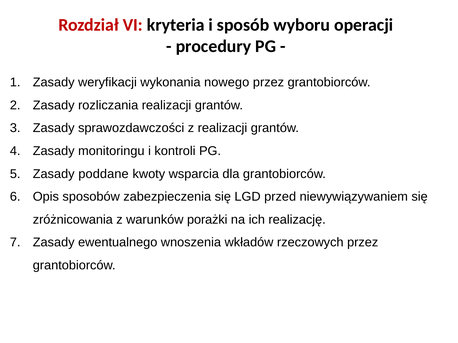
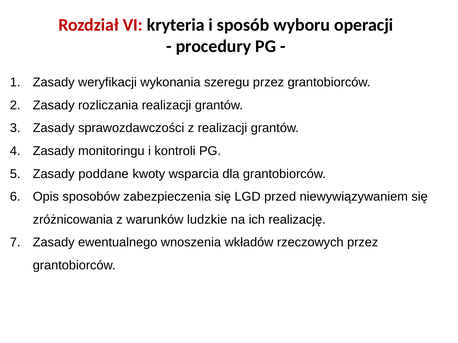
nowego: nowego -> szeregu (227, 82)
porażki: porażki -> ludzkie (207, 220)
